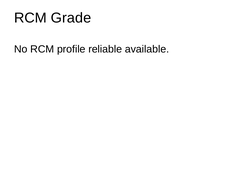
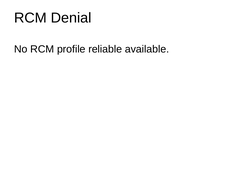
Grade: Grade -> Denial (71, 18)
